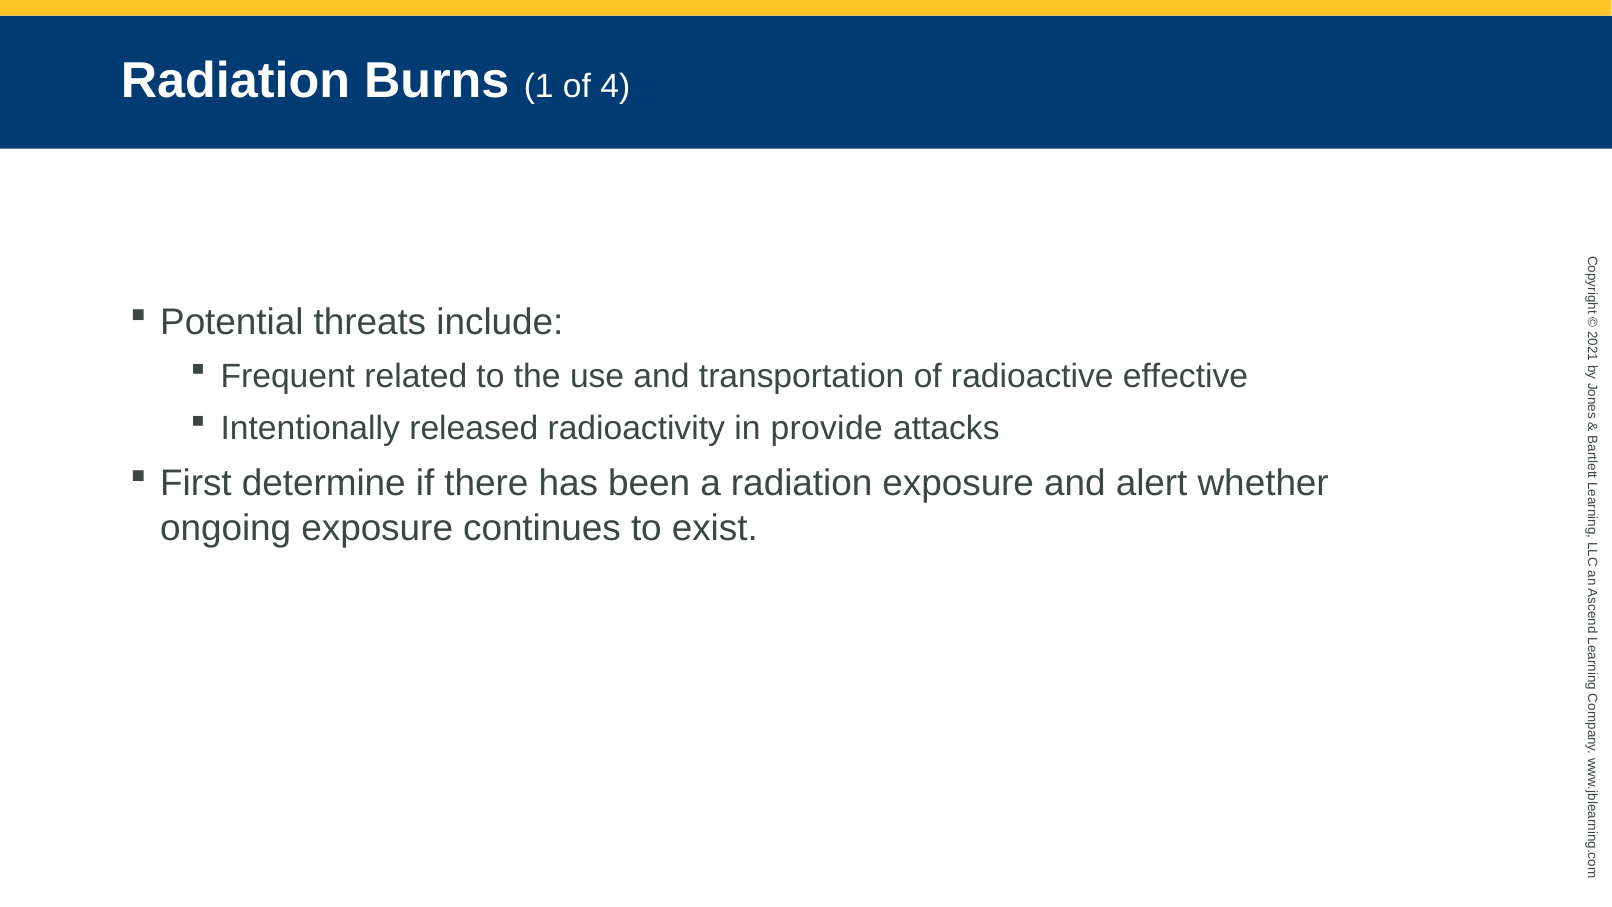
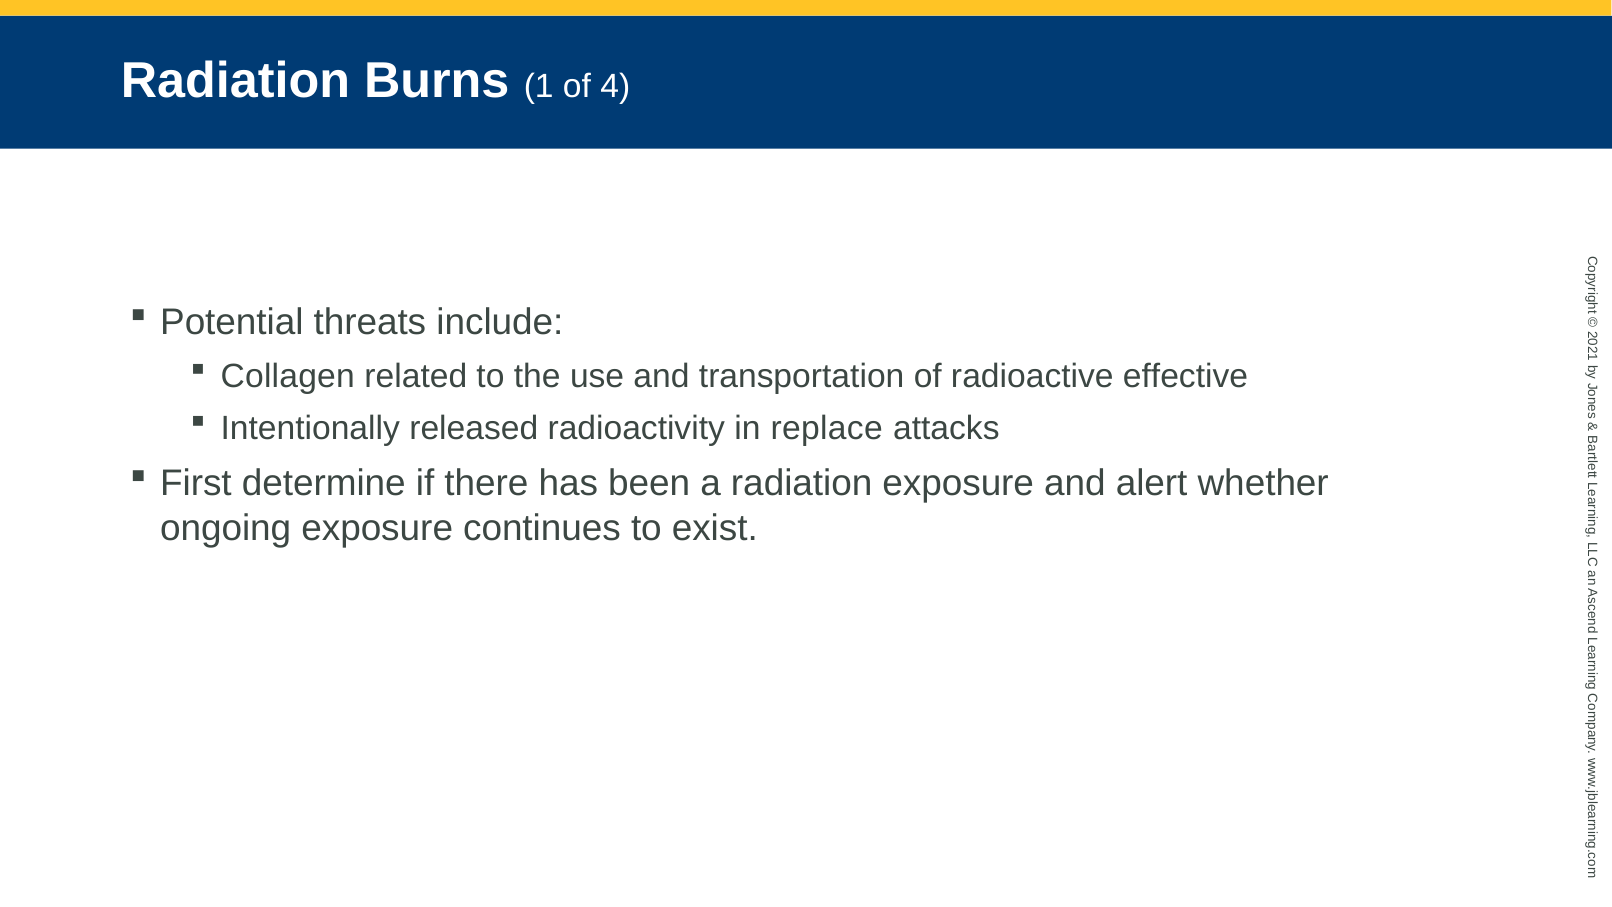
Frequent: Frequent -> Collagen (288, 376)
provide: provide -> replace (827, 428)
